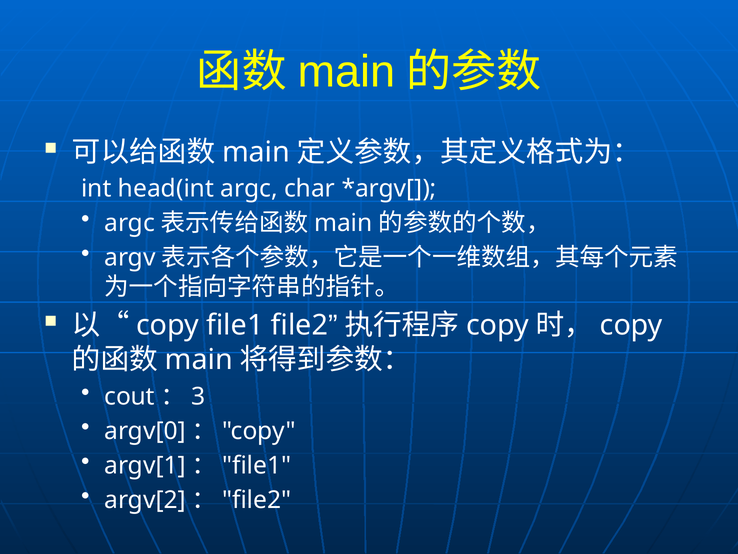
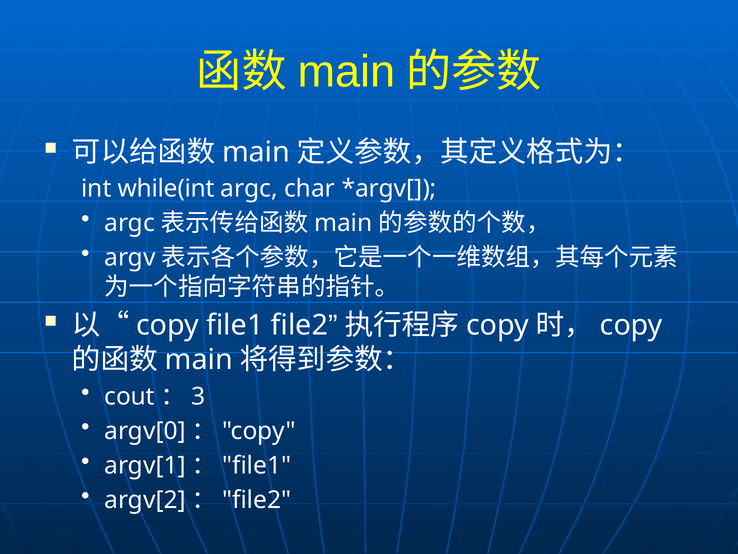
head(int: head(int -> while(int (166, 189)
